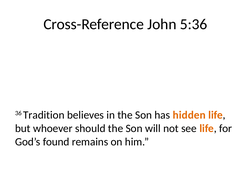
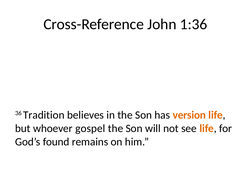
5:36: 5:36 -> 1:36 (194, 24)
hidden: hidden -> version (189, 115)
should: should -> gospel (90, 129)
